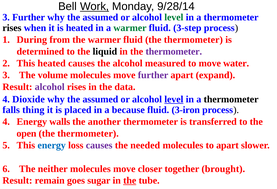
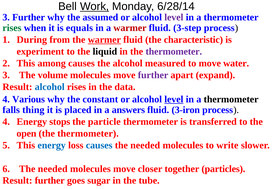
9/28/14: 9/28/14 -> 6/28/14 (176, 6)
level colour: green -> purple (174, 17)
rises colour: black -> green (12, 28)
is heated: heated -> equals (79, 28)
warmer colour: green -> red (130, 28)
warmer underline: none -> present (104, 40)
fluid the thermometer: thermometer -> characteristic (193, 40)
determined: determined -> experiment (40, 51)
This heated: heated -> among (52, 63)
alcohol colour: purple -> blue (50, 87)
Dioxide: Dioxide -> Various (29, 99)
assumed: assumed -> constant (100, 99)
because: because -> answers (128, 110)
walls: walls -> stops (60, 122)
another: another -> particle (104, 122)
causes colour: purple -> blue (99, 145)
to apart: apart -> write (227, 145)
neither: neither -> needed (53, 169)
brought: brought -> particles (223, 169)
Result remain: remain -> further (50, 180)
the underline: present -> none (130, 180)
